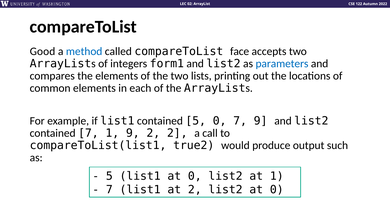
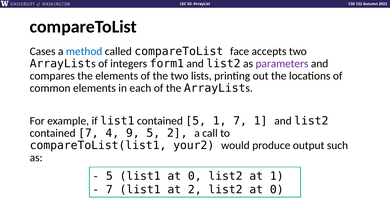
Good: Good -> Cases (43, 51)
parameters colour: blue -> purple (282, 64)
5 0: 0 -> 1 (220, 121)
7 9: 9 -> 1 (261, 121)
7 1: 1 -> 4 (112, 133)
9 2: 2 -> 5 (153, 133)
true2: true2 -> your2 (194, 146)
